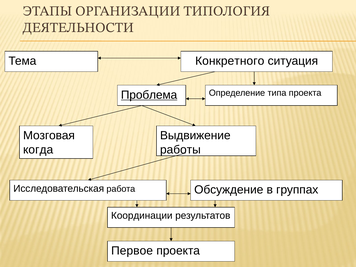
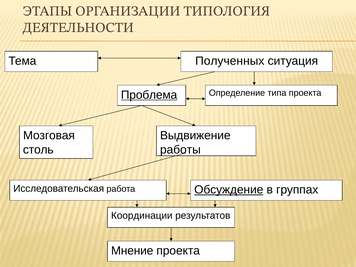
Конкретного: Конкретного -> Полученных (230, 61)
когда: когда -> столь (38, 150)
Обсуждение underline: none -> present (229, 190)
Первое: Первое -> Мнение (132, 251)
